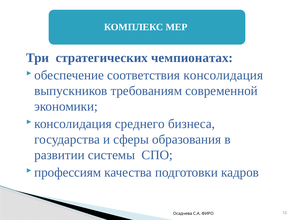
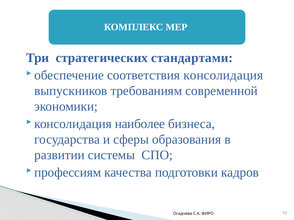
чемпионатах: чемпионатах -> стандартами (192, 58)
среднего: среднего -> наиболее (140, 124)
